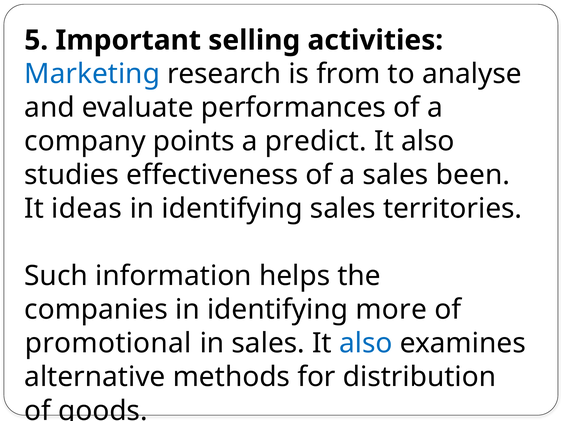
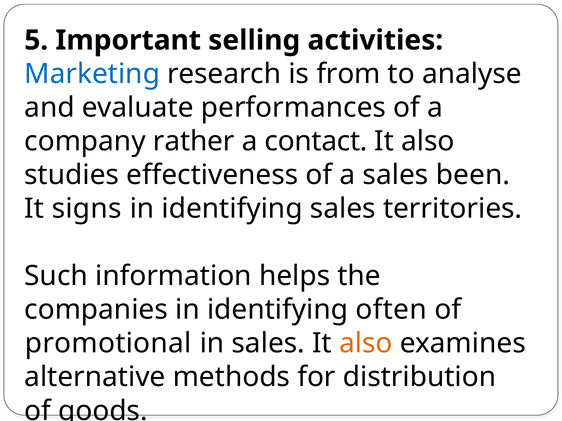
points: points -> rather (194, 141)
predict: predict -> contact (316, 141)
ideas: ideas -> signs (87, 209)
more: more -> often (391, 310)
also colour: blue -> orange (366, 344)
